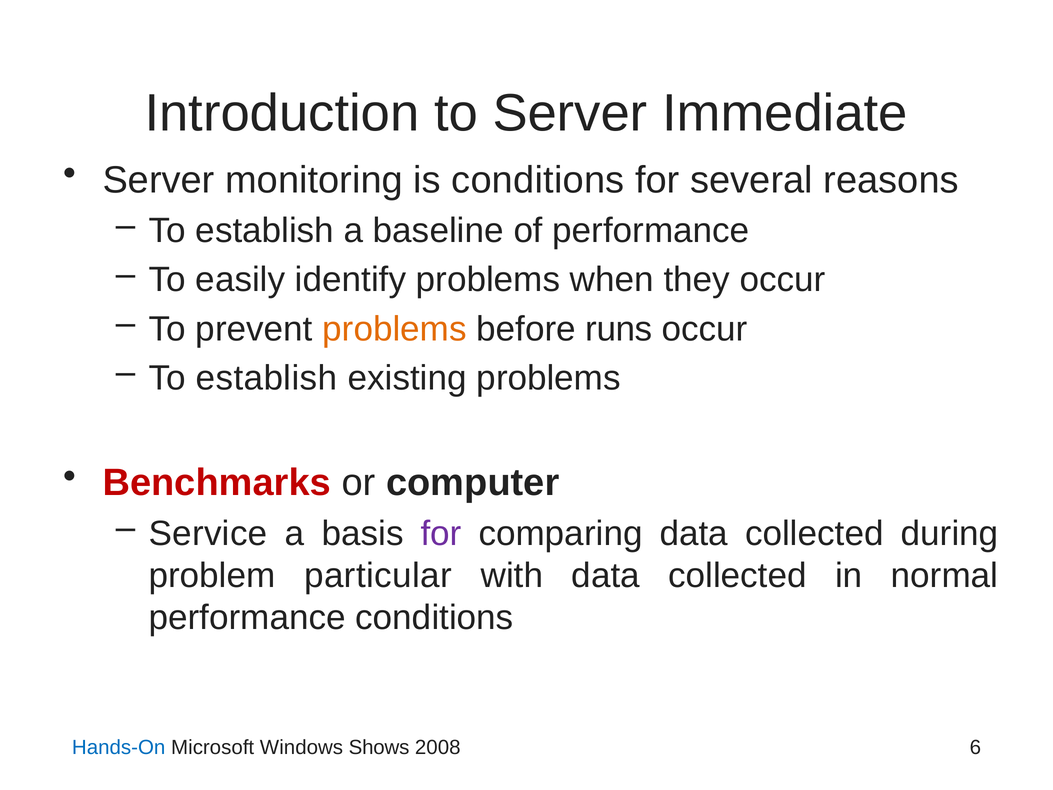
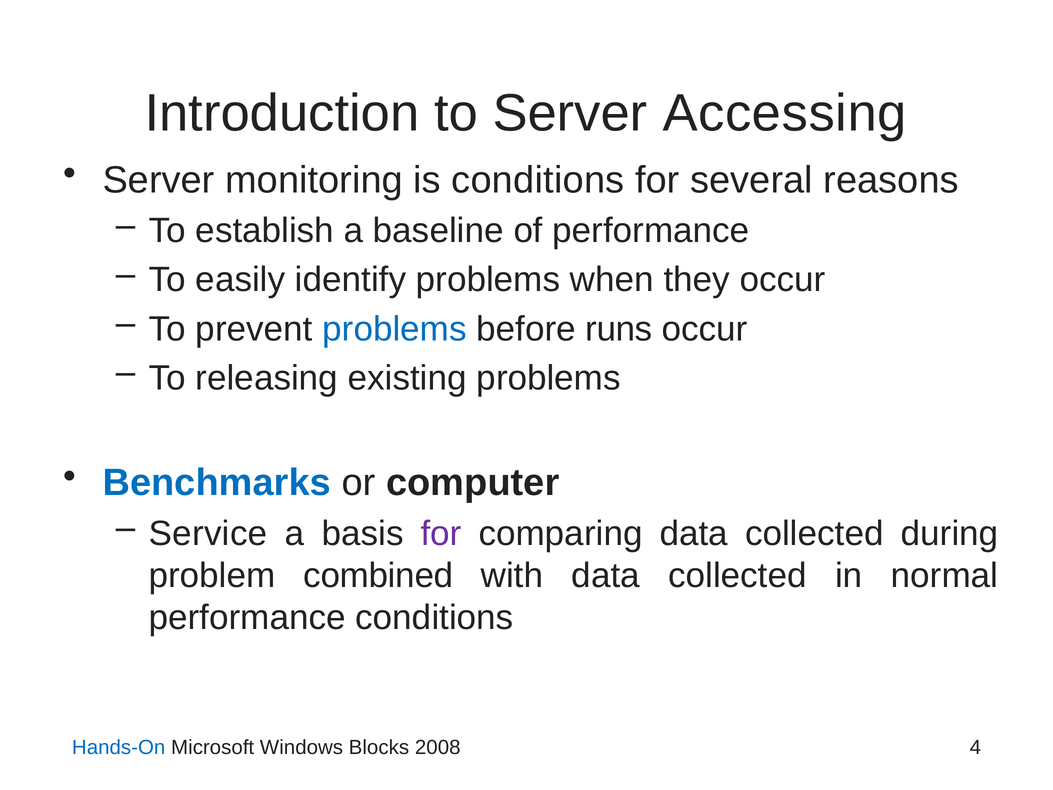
Immediate: Immediate -> Accessing (785, 113)
problems colour: orange -> blue (394, 329)
establish: establish -> releasing (267, 378)
Benchmarks colour: red -> blue (217, 483)
particular: particular -> combined (378, 576)
Shows: Shows -> Blocks (379, 747)
6: 6 -> 4 (975, 747)
